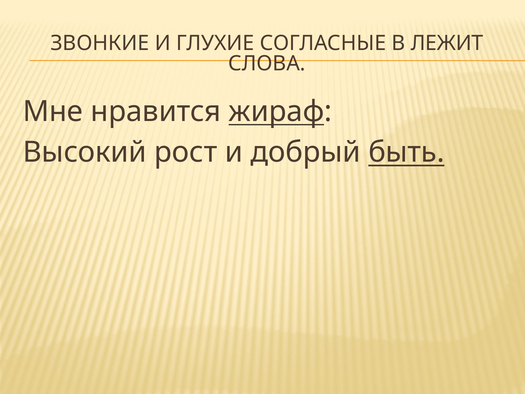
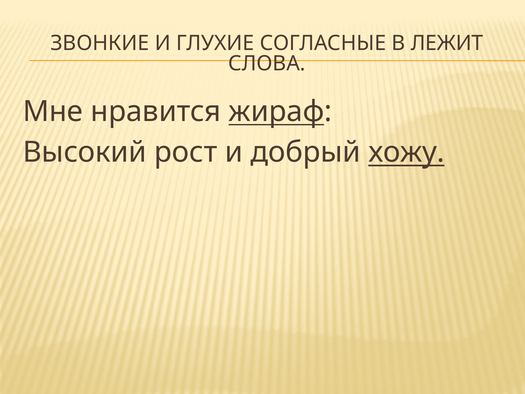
быть: быть -> хожу (406, 152)
